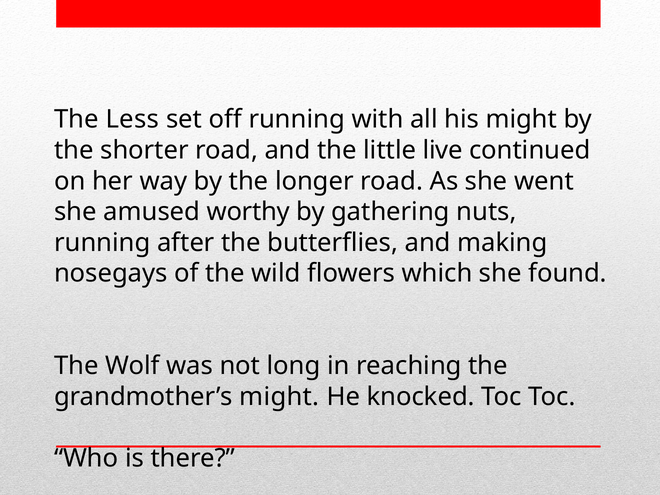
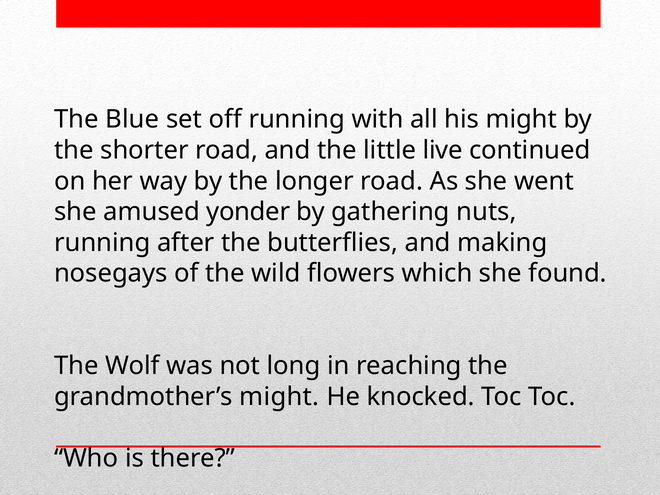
Less: Less -> Blue (132, 119)
worthy: worthy -> yonder (248, 212)
